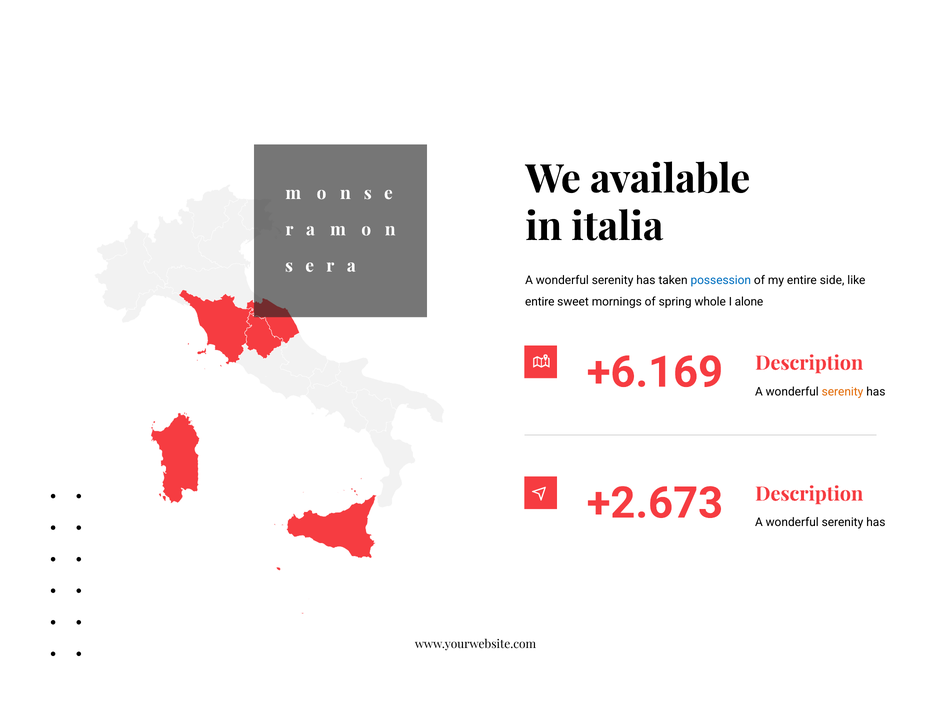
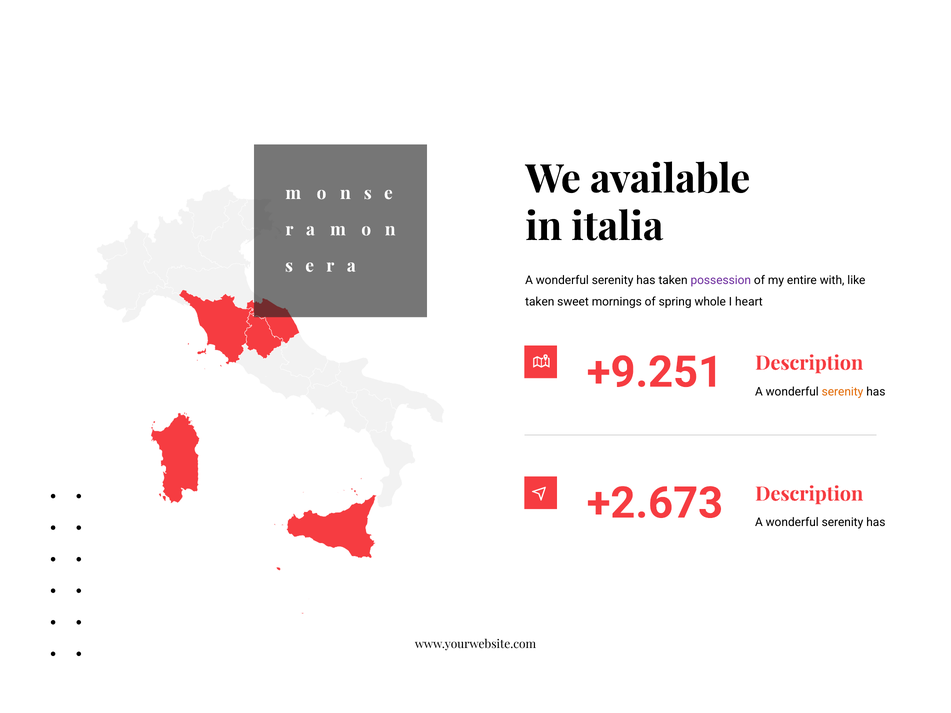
possession colour: blue -> purple (721, 281)
side: side -> with (832, 281)
entire: entire -> taken (540, 302)
alone: alone -> heart (749, 302)
+6.169: +6.169 -> +9.251 (655, 372)
